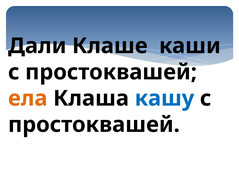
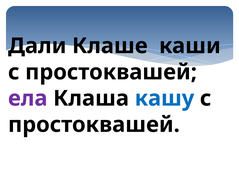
ела colour: orange -> purple (28, 99)
